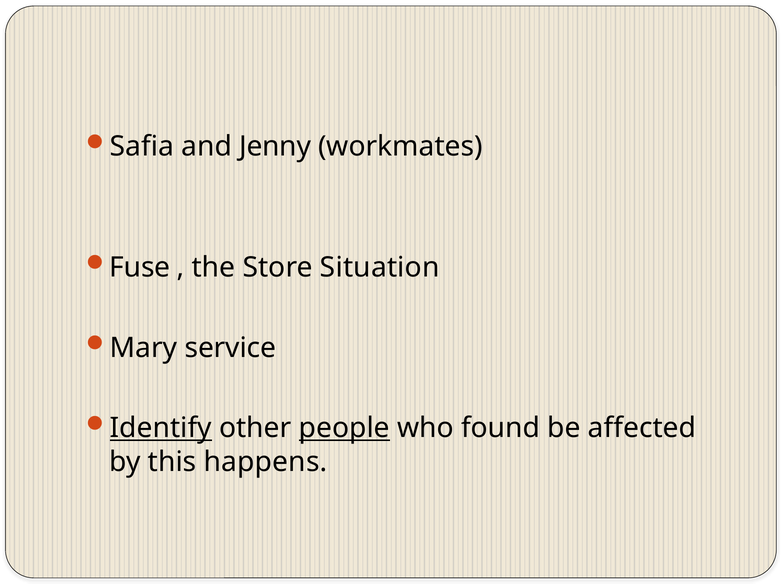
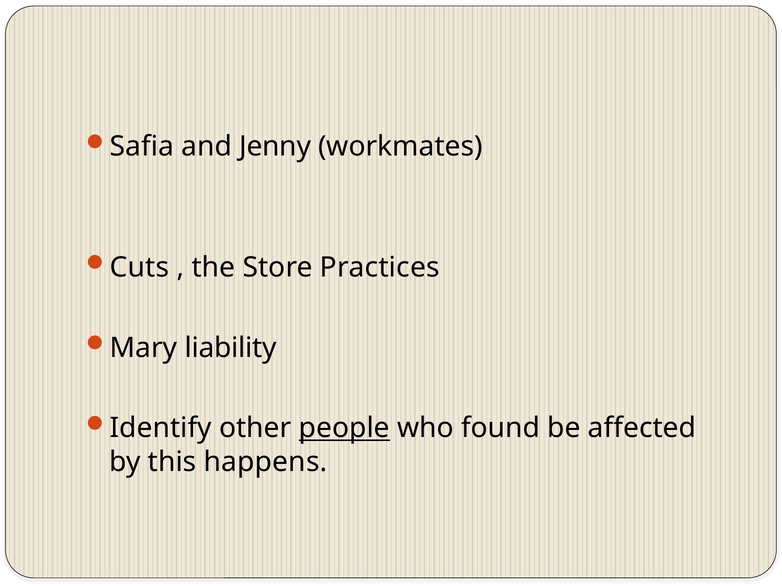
Fuse: Fuse -> Cuts (140, 267)
Situation: Situation -> Practices (380, 267)
service: service -> liability (231, 348)
Identify underline: present -> none (161, 429)
